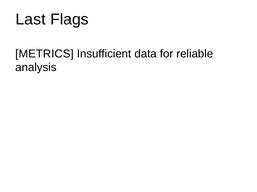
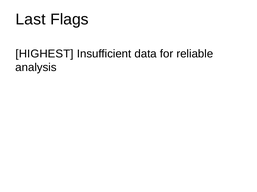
METRICS: METRICS -> HIGHEST (45, 54)
